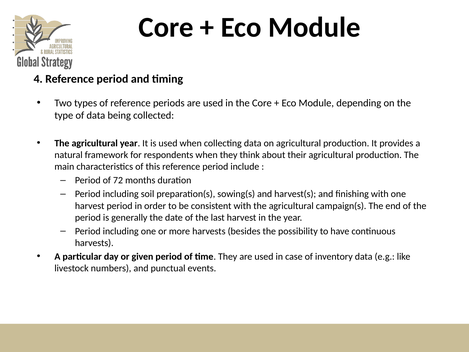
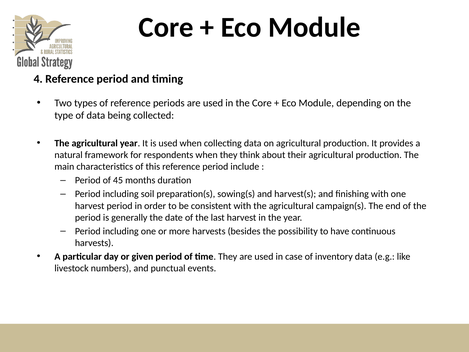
72: 72 -> 45 (118, 180)
